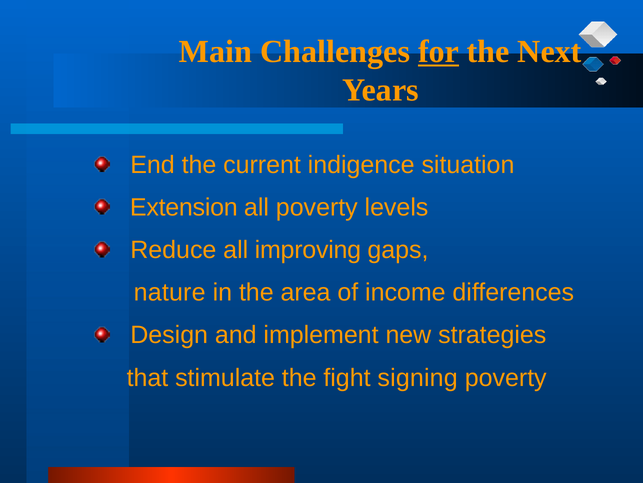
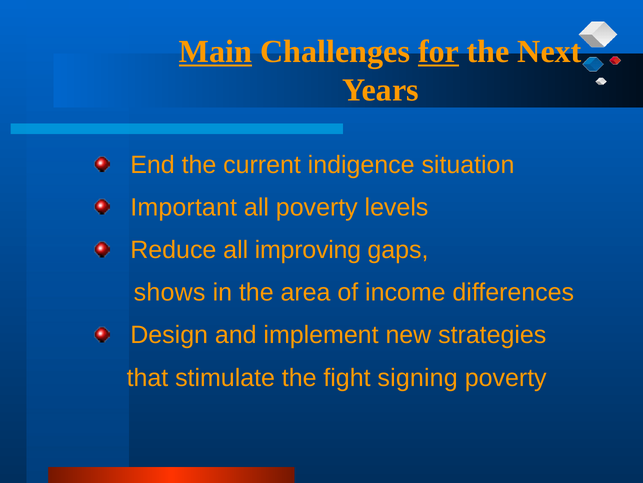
Main underline: none -> present (216, 51)
Extension: Extension -> Important (184, 207)
nature: nature -> shows (170, 292)
